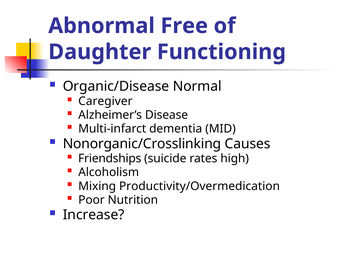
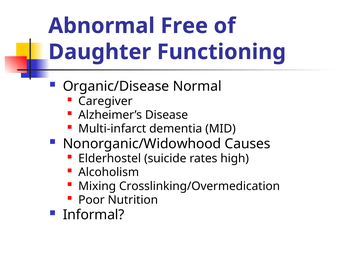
Nonorganic/Crosslinking: Nonorganic/Crosslinking -> Nonorganic/Widowhood (142, 143)
Friendships: Friendships -> Elderhostel (110, 158)
Productivity/Overmedication: Productivity/Overmedication -> Crosslinking/Overmedication (200, 186)
Increase: Increase -> Informal (94, 214)
